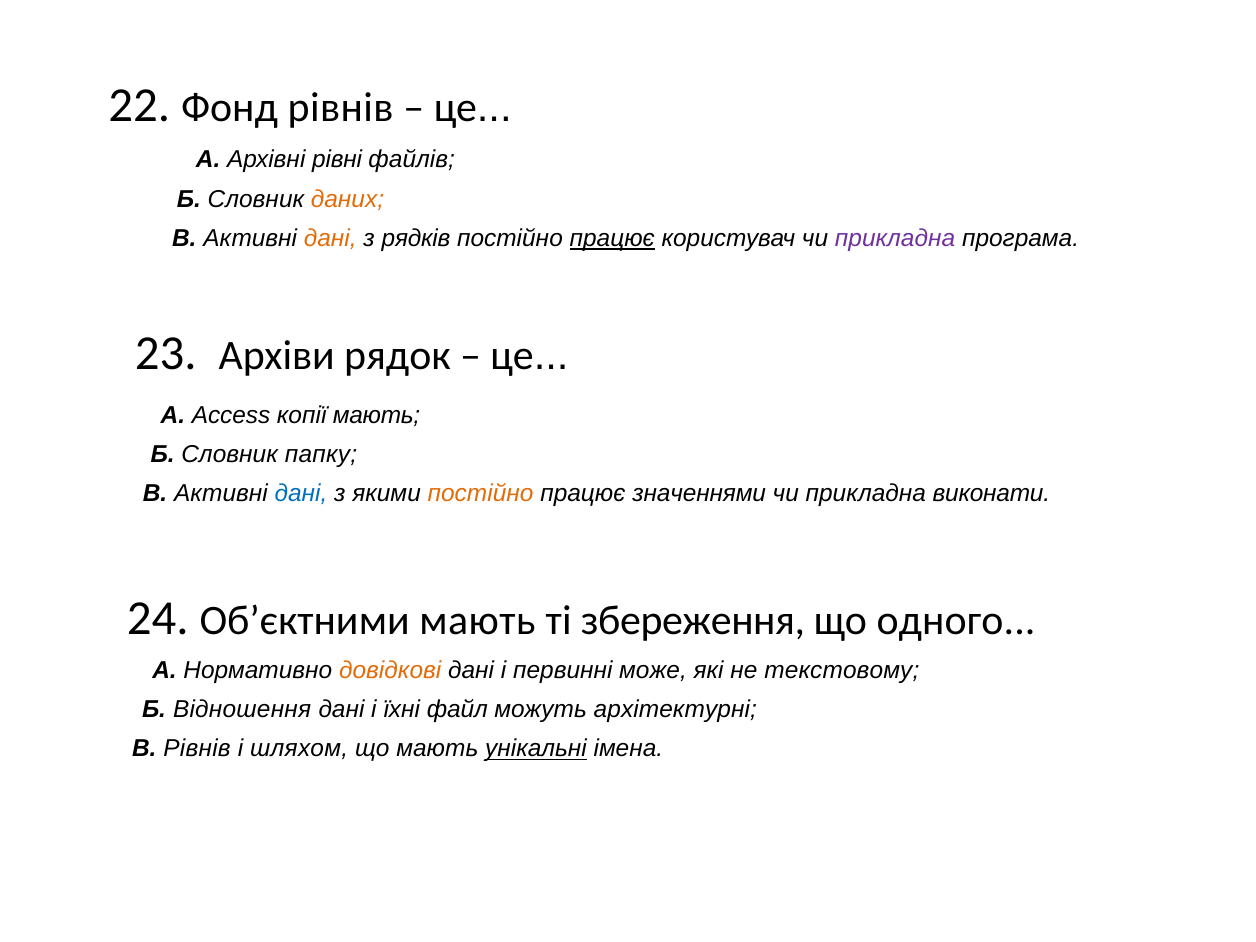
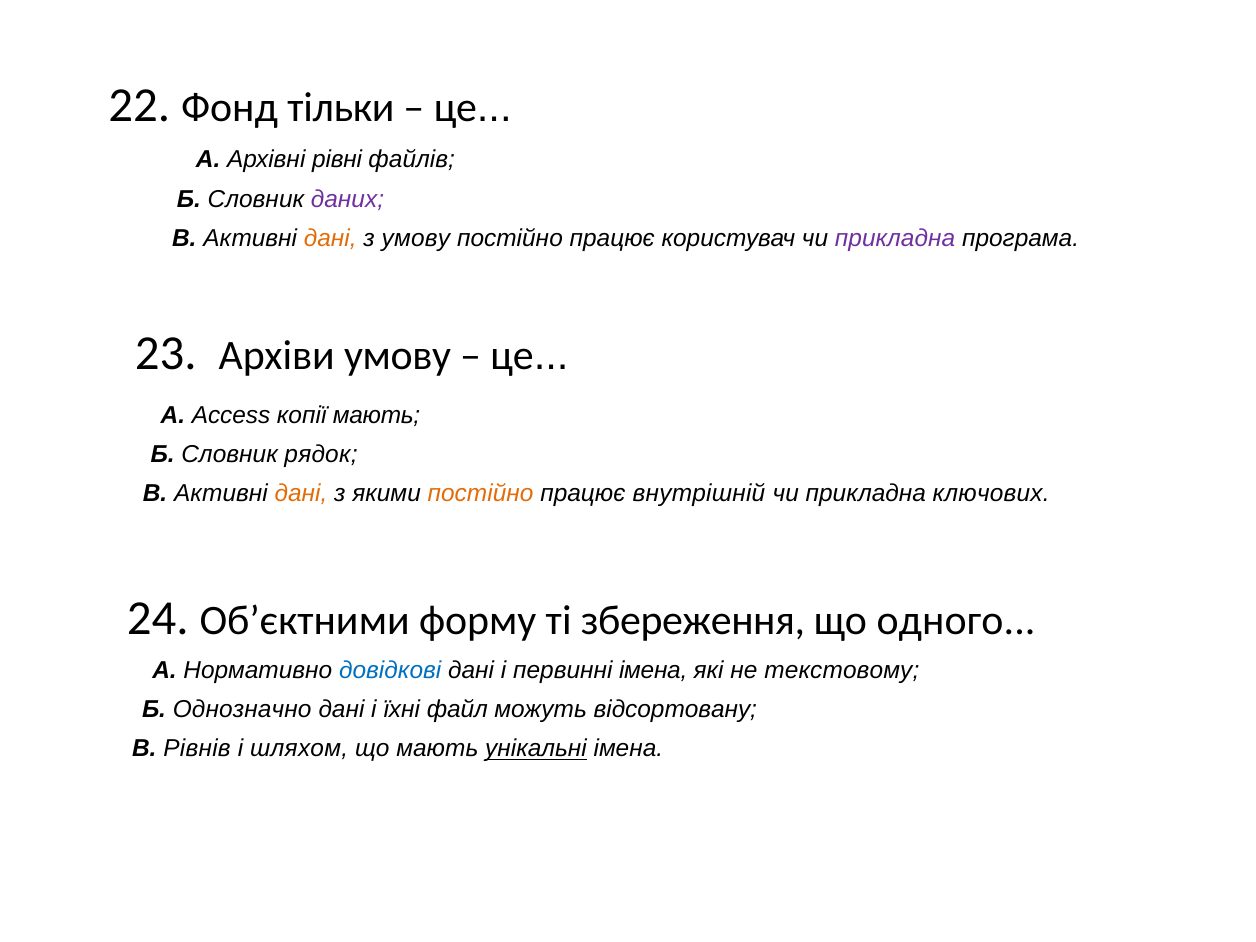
Фонд рівнів: рівнів -> тільки (341, 108)
даних colour: orange -> purple (347, 199)
з рядків: рядків -> умову (416, 239)
працює underline: present -> none (612, 239)
Архіви рядок: рядок -> умову (398, 356)
папку: папку -> рядок (321, 454)
дані colour: blue -> orange (301, 494)
значеннями: значеннями -> внутрішній (699, 494)
виконати: виконати -> ключових (991, 494)
Об’єктними мають: мають -> форму (478, 621)
довідкові colour: orange -> blue (390, 670)
первинні може: може -> імена (653, 670)
Відношення: Відношення -> Однозначно (242, 710)
архітектурні: архітектурні -> відсортовану (675, 710)
